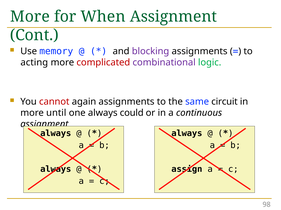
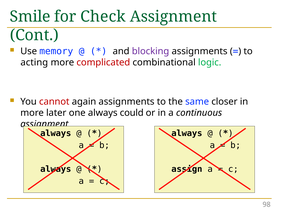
More: More -> Smile (30, 17)
When: When -> Check (103, 17)
combinational colour: purple -> black (164, 63)
circuit: circuit -> closer (224, 102)
until: until -> later (56, 113)
